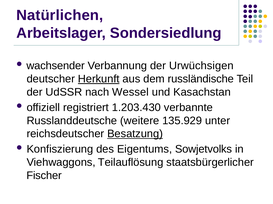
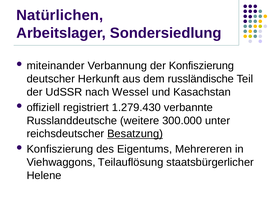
wachsender: wachsender -> miteinander (56, 66)
der Urwüchsigen: Urwüchsigen -> Konfiszierung (201, 66)
Herkunft underline: present -> none (99, 79)
1.203.430: 1.203.430 -> 1.279.430 (136, 108)
135.929: 135.929 -> 300.000 (182, 121)
Sowjetvolks: Sowjetvolks -> Mehrereren (204, 150)
Fischer: Fischer -> Helene (44, 176)
